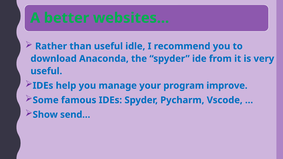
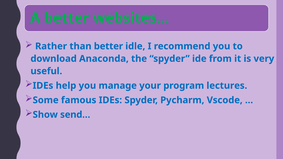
than useful: useful -> better (108, 46)
improve: improve -> lectures (227, 86)
